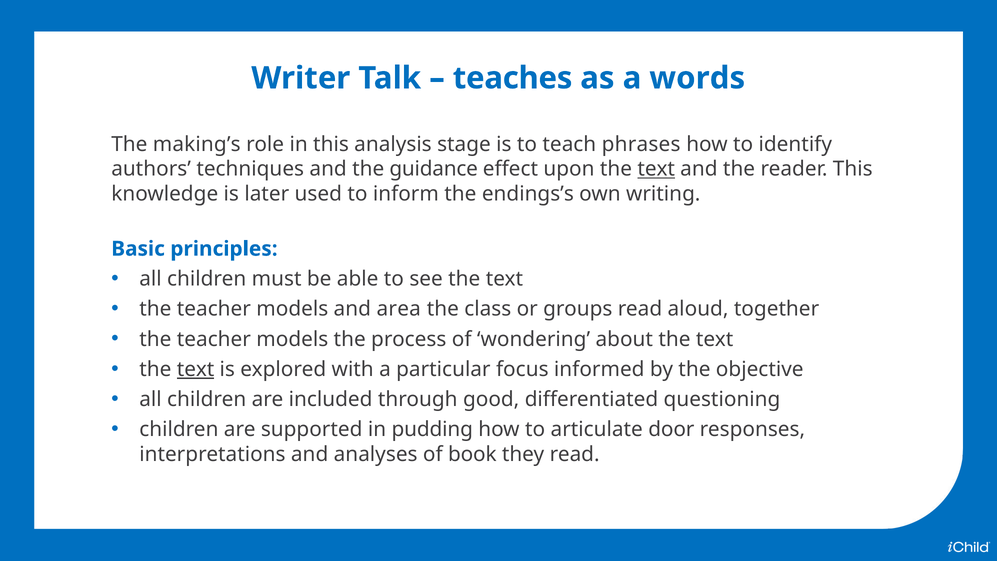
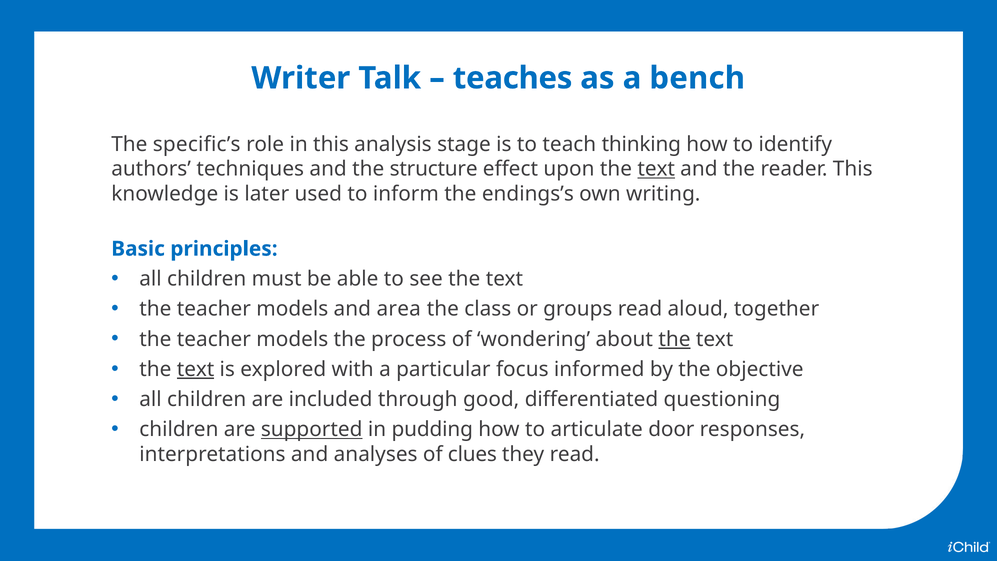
words: words -> bench (697, 78)
making’s: making’s -> specific’s (197, 144)
phrases: phrases -> thinking (641, 144)
guidance: guidance -> structure (434, 169)
the underline: none -> present (674, 339)
supported underline: none -> present (312, 429)
book: book -> clues (472, 454)
